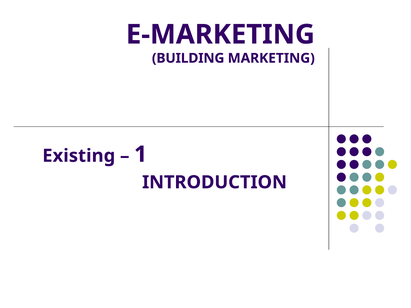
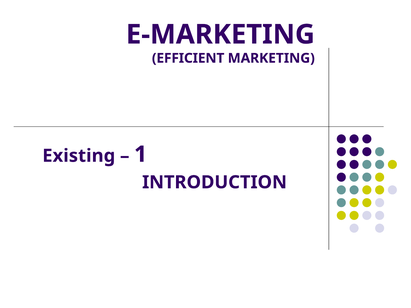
BUILDING: BUILDING -> EFFICIENT (188, 58)
